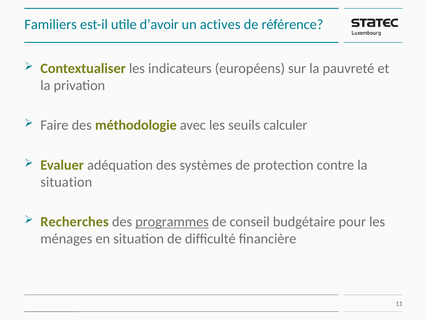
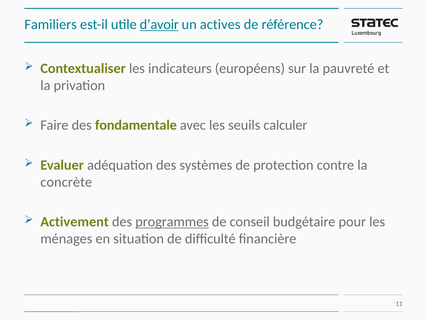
d’avoir underline: none -> present (159, 25)
méthodologie: méthodologie -> fondamentale (136, 125)
situation: situation -> concrète (66, 182)
Recherches: Recherches -> Activement (75, 222)
